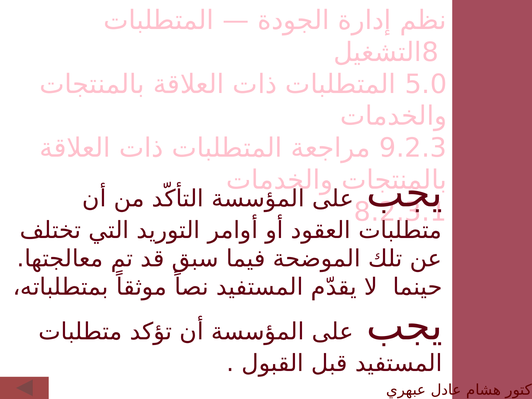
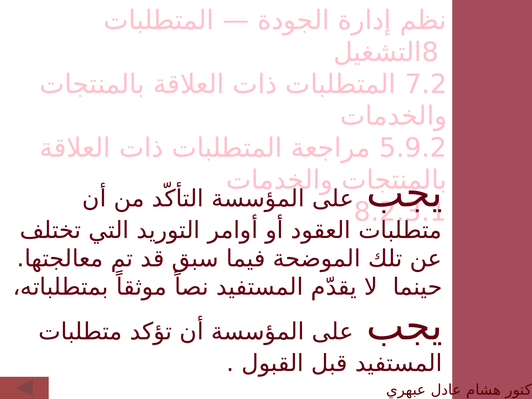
5.0: 5.0 -> 7.2 (426, 84)
9.2.3: 9.2.3 -> 5.9.2 (413, 148)
